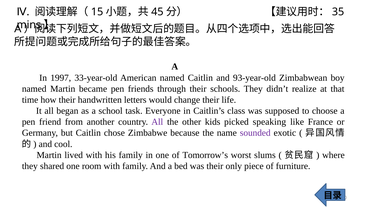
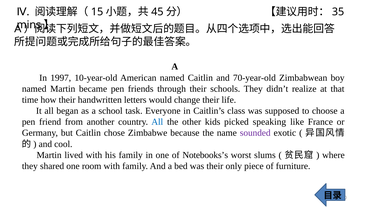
33-year-old: 33-year-old -> 10-year-old (96, 78)
93-year-old: 93-year-old -> 70-year-old (254, 78)
All colour: purple -> blue (157, 122)
Tomorrow’s: Tomorrow’s -> Notebooks’s (205, 155)
